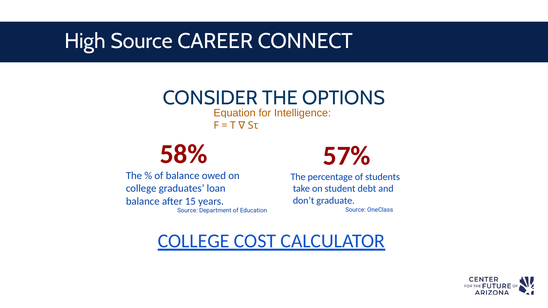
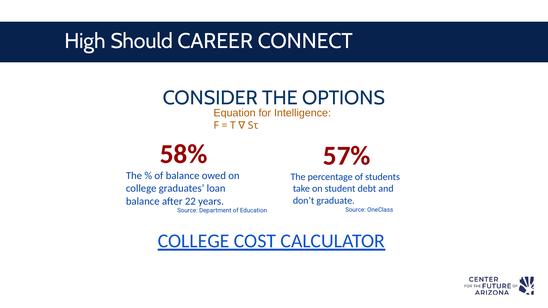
High Source: Source -> Should (142, 41)
15: 15 -> 22 (190, 201)
